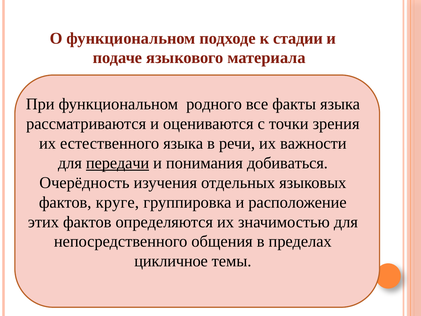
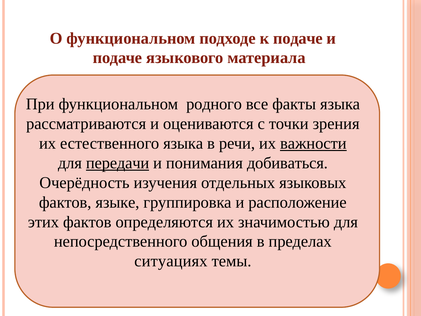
к стадии: стадии -> подаче (298, 38)
важности underline: none -> present (313, 143)
круге: круге -> языке (117, 202)
цикличное: цикличное -> ситуациях (171, 261)
